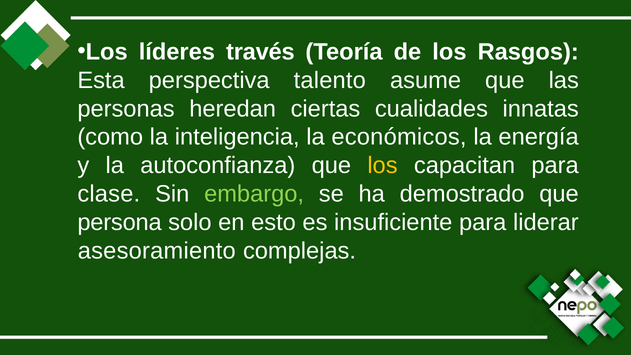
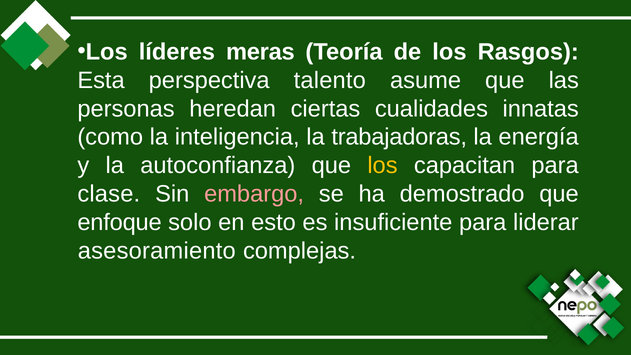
través: través -> meras (260, 52)
económicos: económicos -> trabajadoras (399, 137)
embargo colour: light green -> pink (254, 194)
persona: persona -> enfoque (120, 222)
